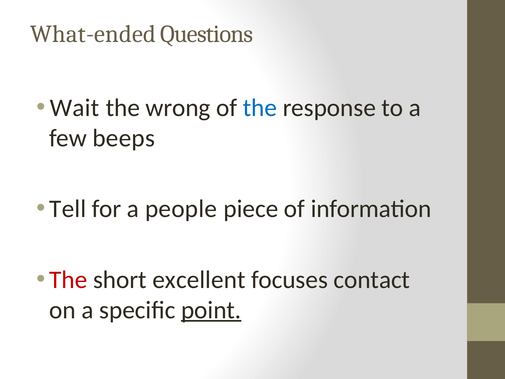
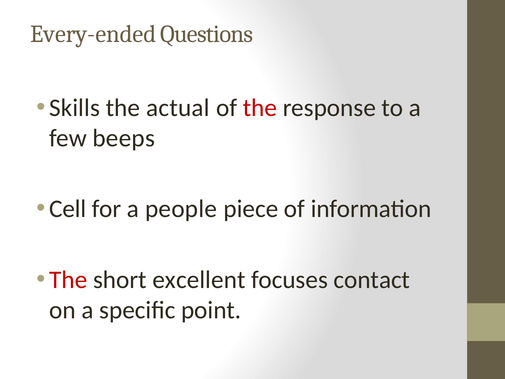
What-ended: What-ended -> Every-ended (93, 34)
Wait: Wait -> Skills (75, 108)
wrong: wrong -> actual (178, 108)
the colour: blue -> red (260, 108)
Tell: Tell -> Cell (68, 209)
point underline: present -> none (211, 310)
